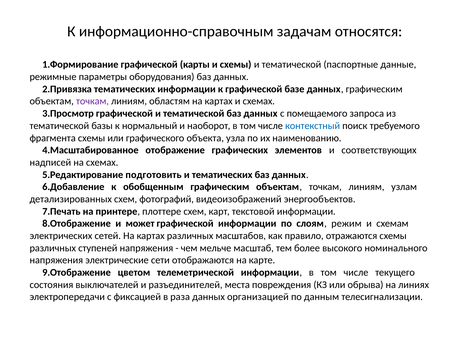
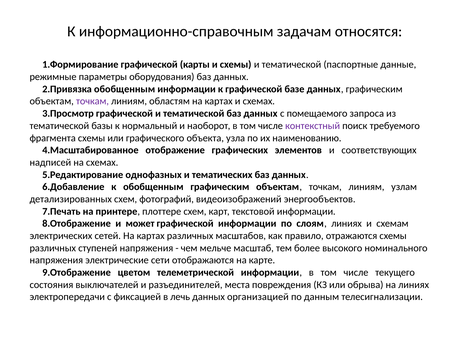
тематических: тематических -> обобщенным (125, 89)
контекстный colour: blue -> purple (313, 126)
подготовить: подготовить -> однофазных (154, 175)
слоям режим: режим -> линиях (347, 224)
раза: раза -> лечь (180, 297)
